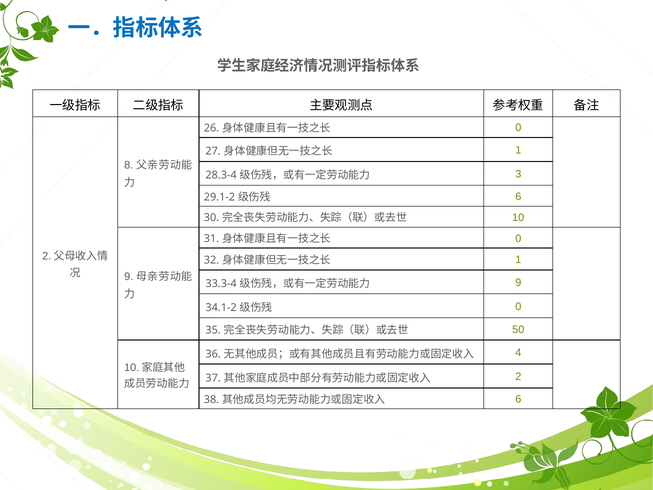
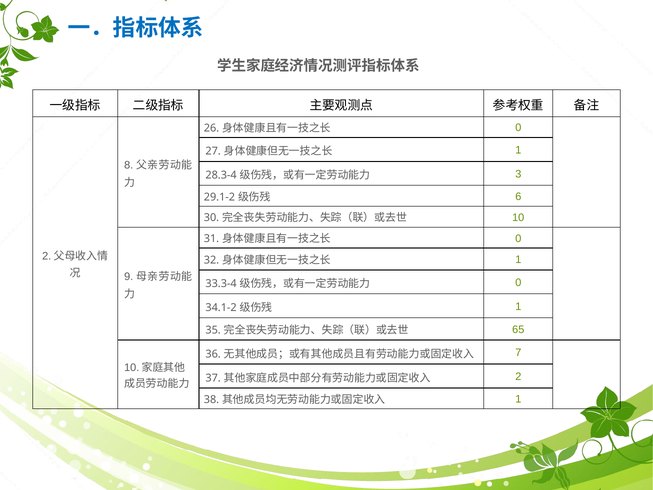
9: 9 -> 0 (518, 283)
0: 0 -> 1 (518, 306)
50: 50 -> 65 (518, 330)
4: 4 -> 7 (518, 353)
6: 6 -> 1 (518, 399)
